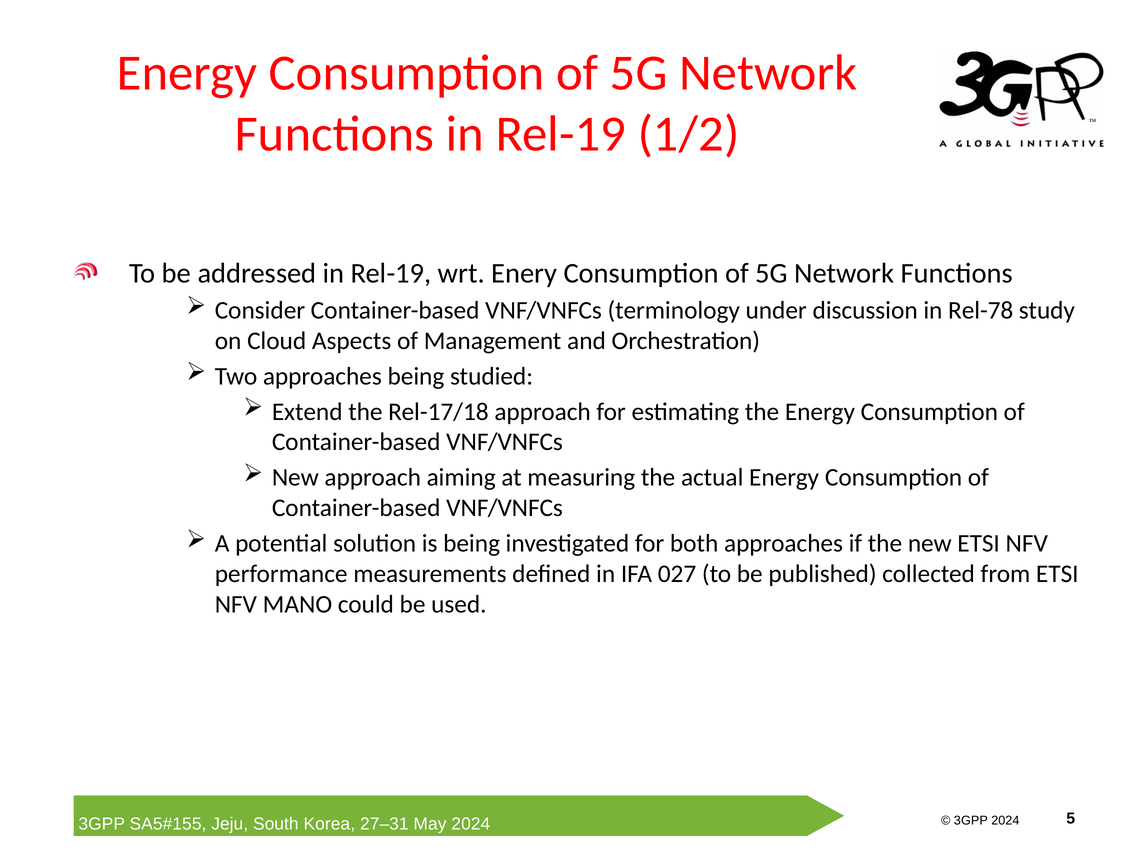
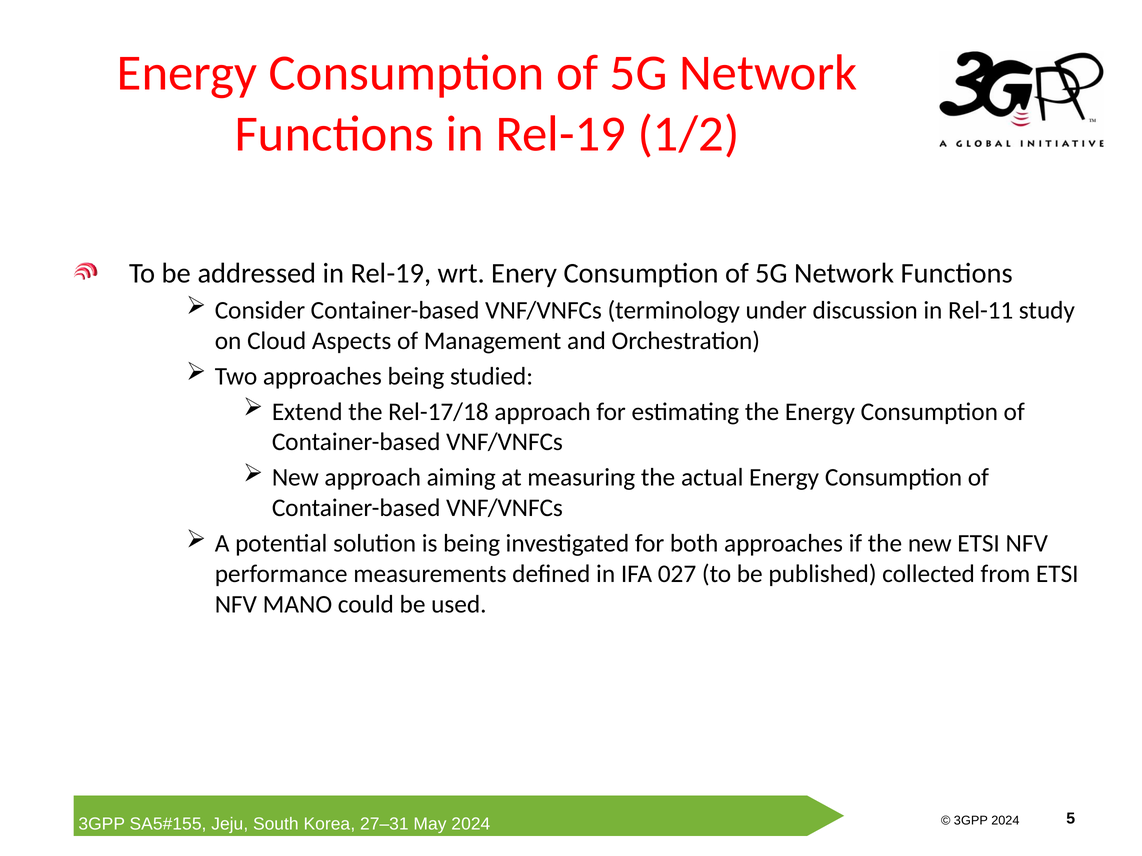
Rel-78: Rel-78 -> Rel-11 (981, 310)
